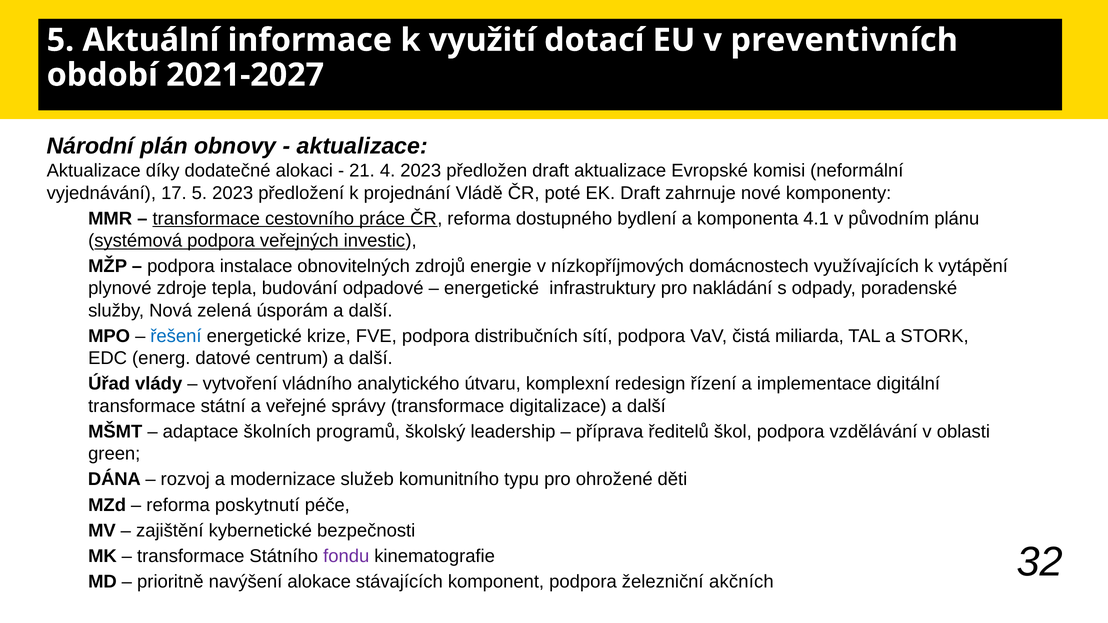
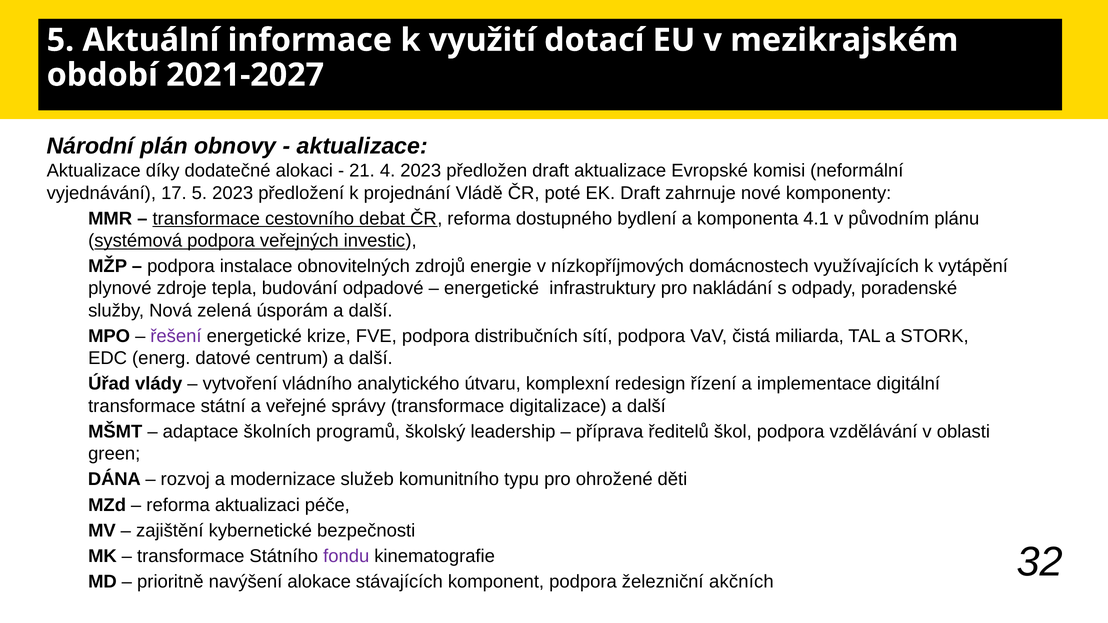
preventivních: preventivních -> mezikrajském (844, 40)
práce: práce -> debat (382, 219)
řešení colour: blue -> purple (176, 336)
poskytnutí: poskytnutí -> aktualizaci (257, 505)
